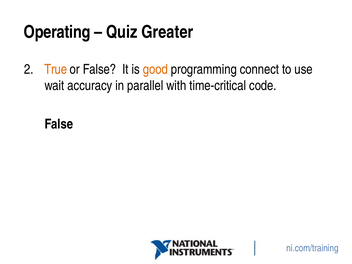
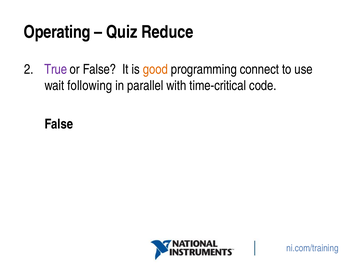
Greater: Greater -> Reduce (167, 32)
True colour: orange -> purple (56, 69)
accuracy: accuracy -> following (90, 86)
